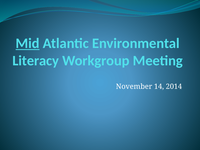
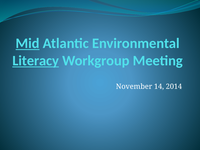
Literacy underline: none -> present (36, 61)
